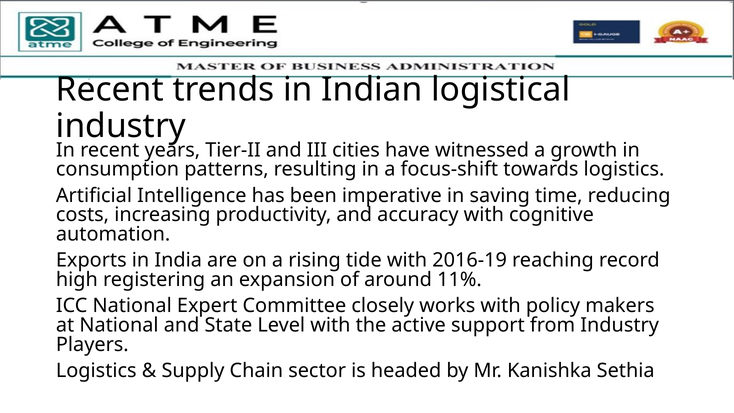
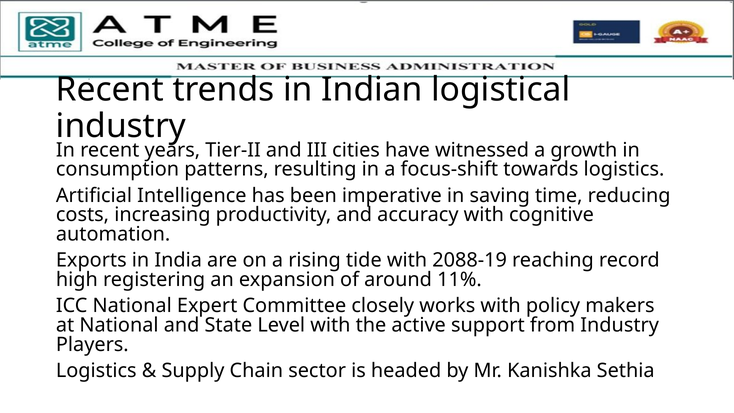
2016-19: 2016-19 -> 2088-19 (470, 260)
